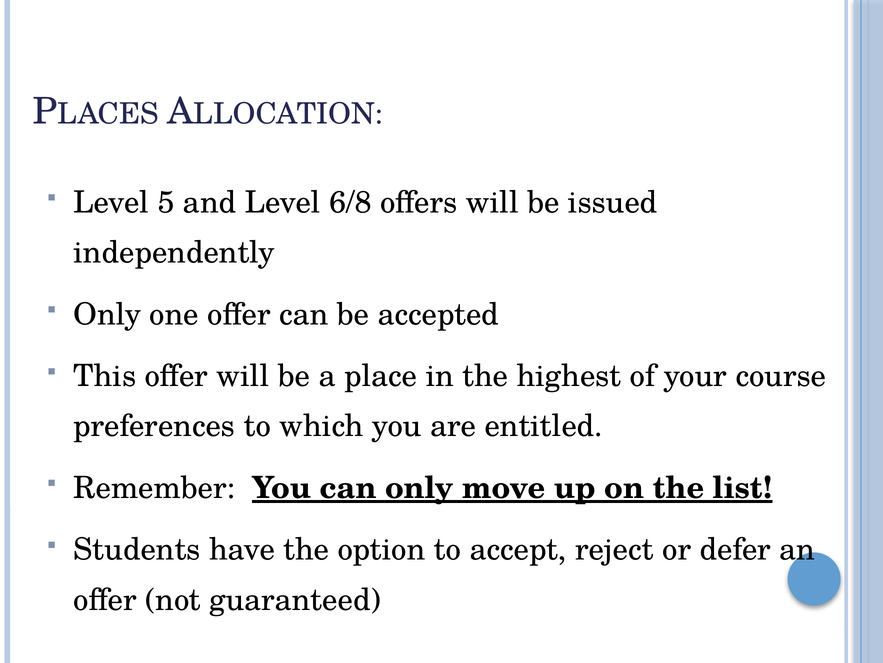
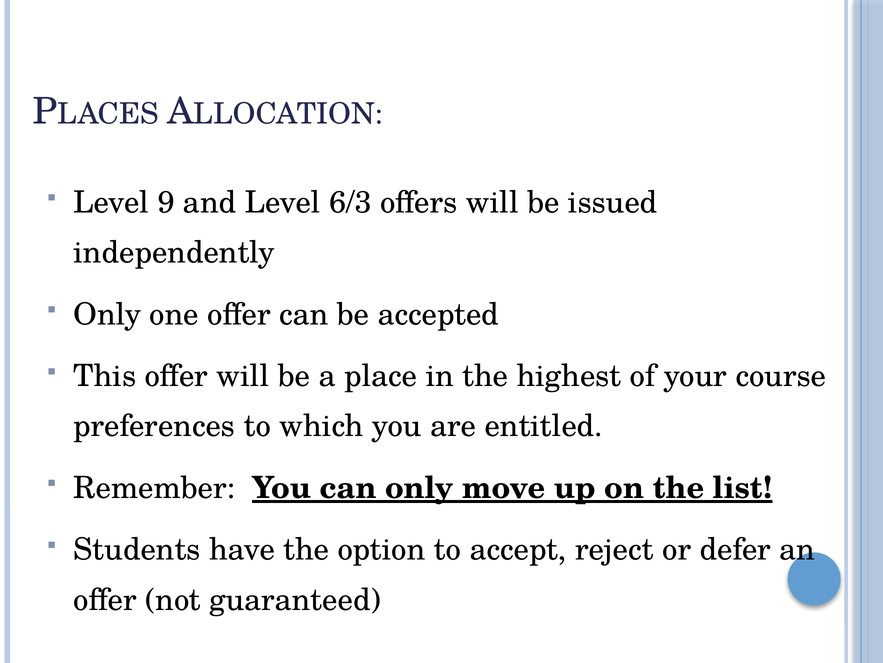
5: 5 -> 9 (166, 202)
6/8: 6/8 -> 6/3 (350, 202)
